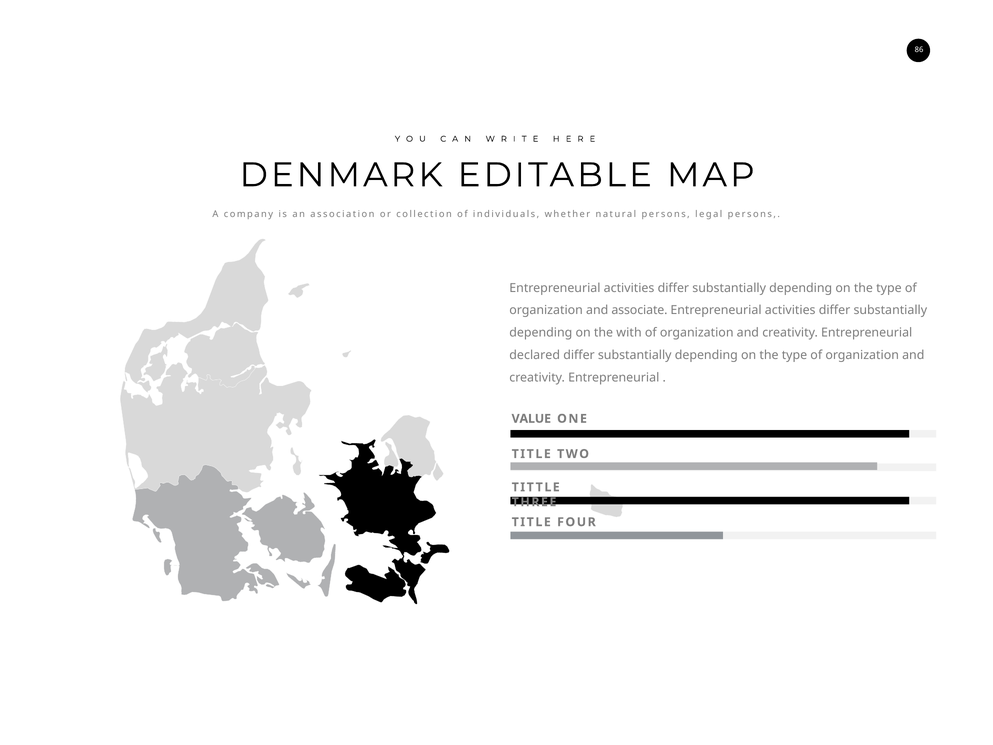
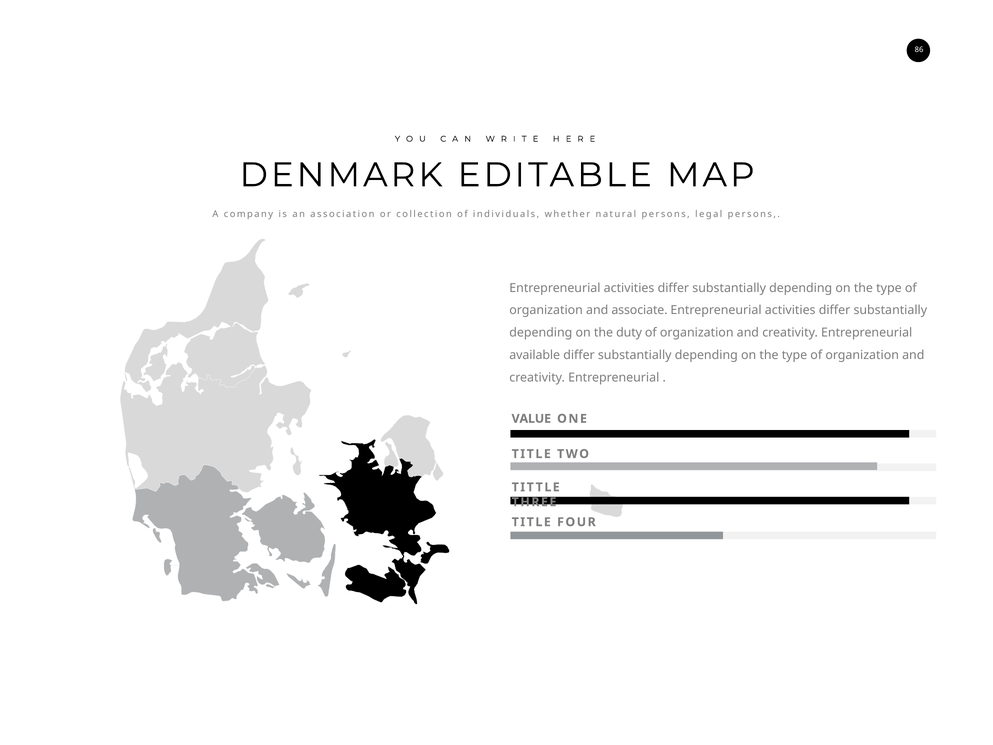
with: with -> duty (629, 333)
declared: declared -> available (535, 355)
